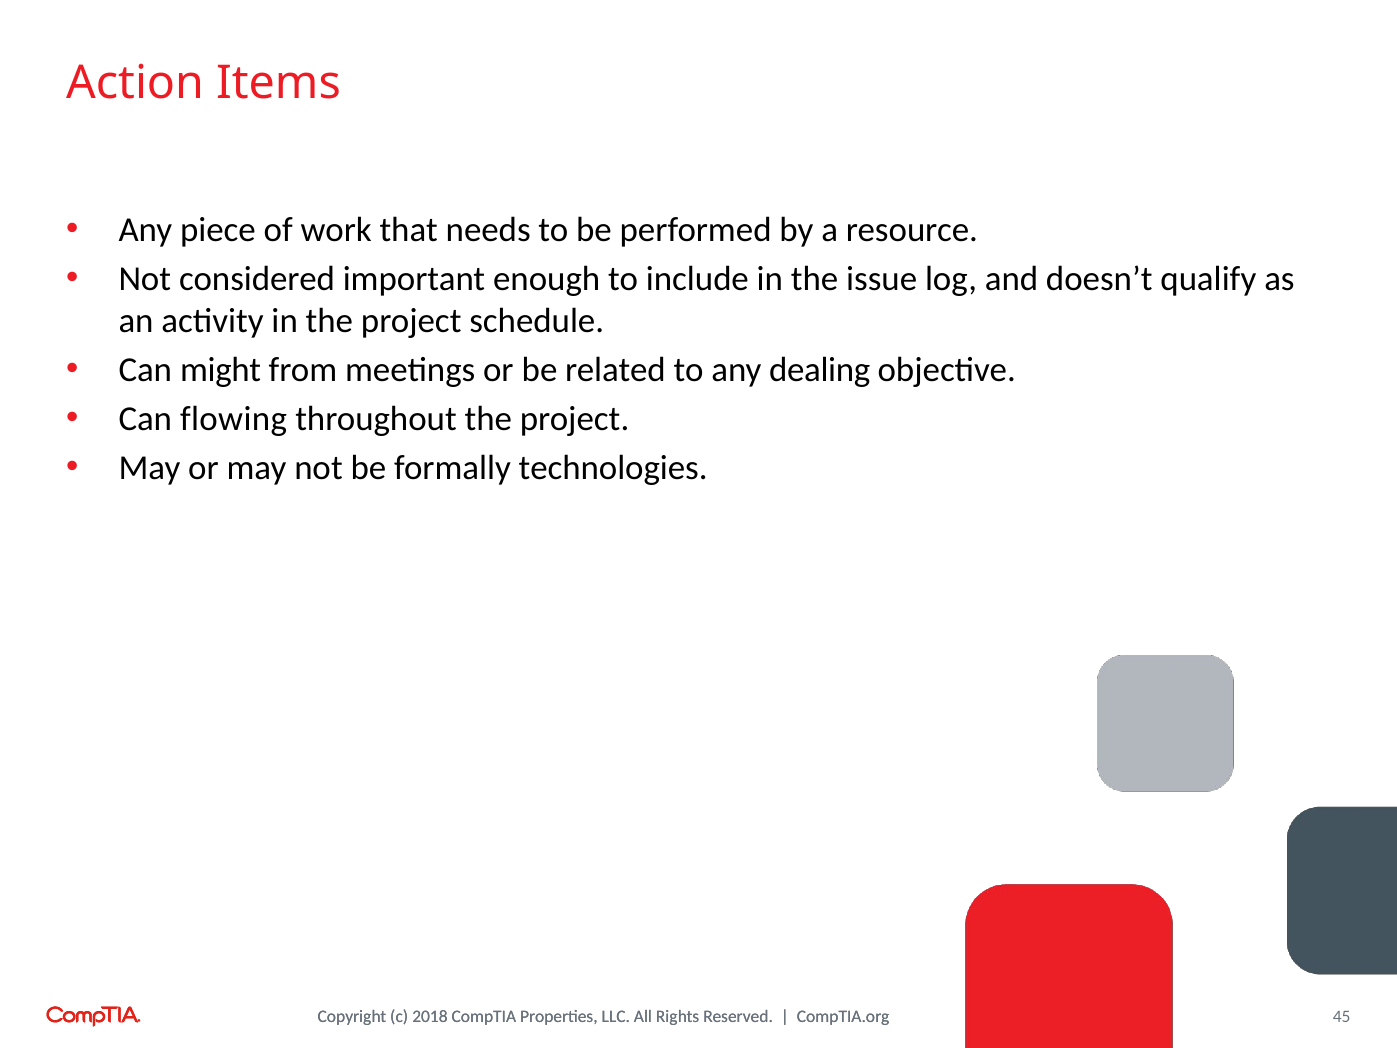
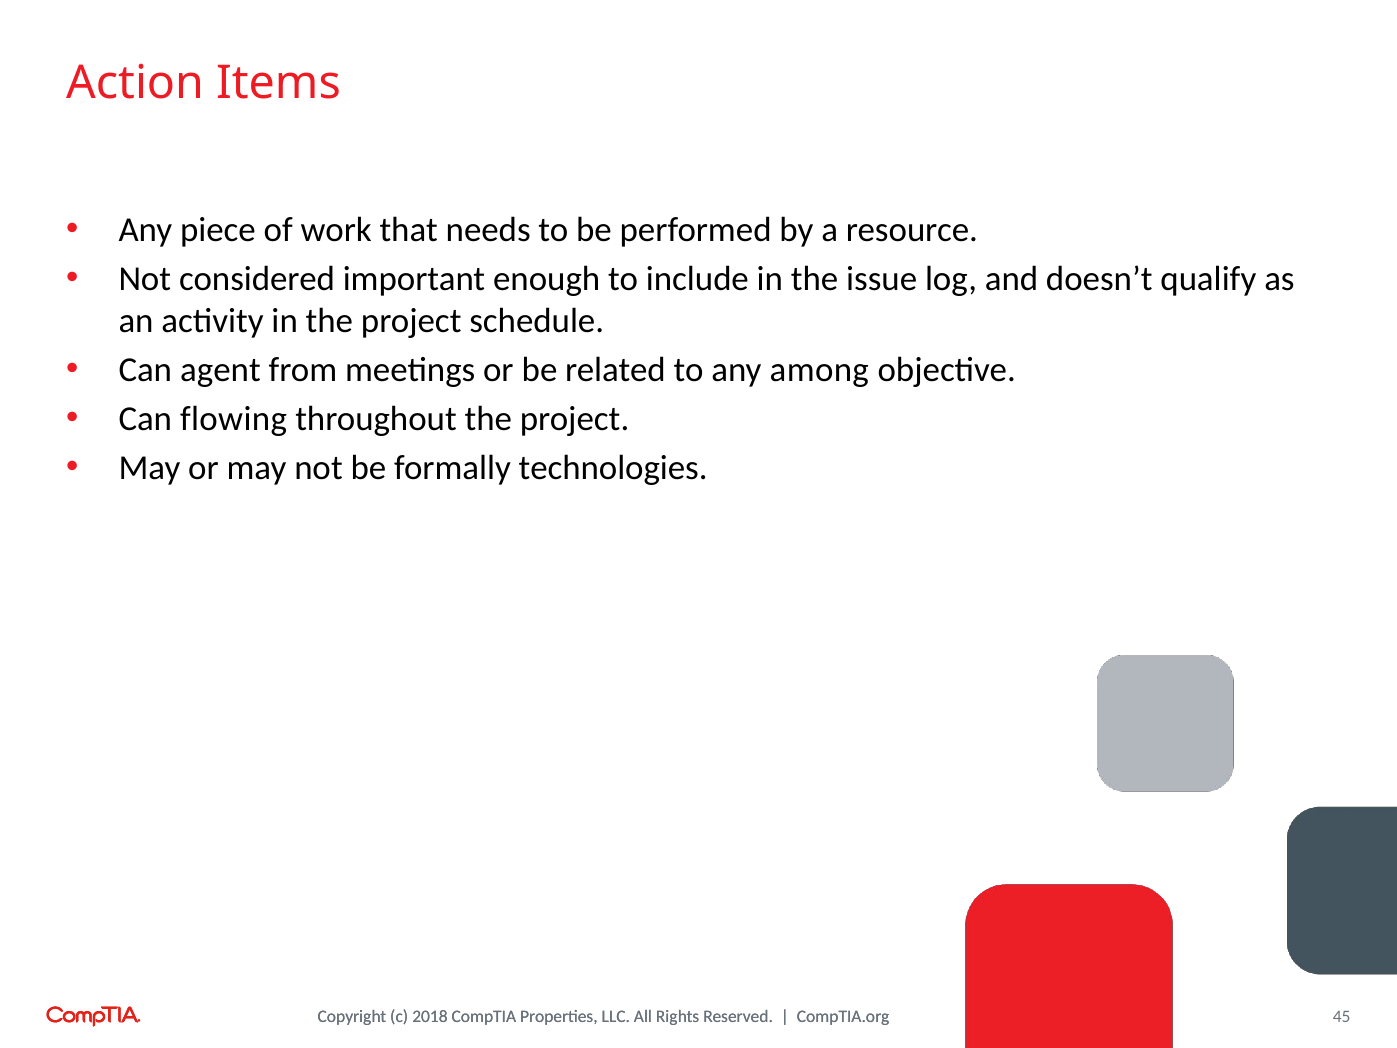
might: might -> agent (220, 370)
dealing: dealing -> among (819, 370)
